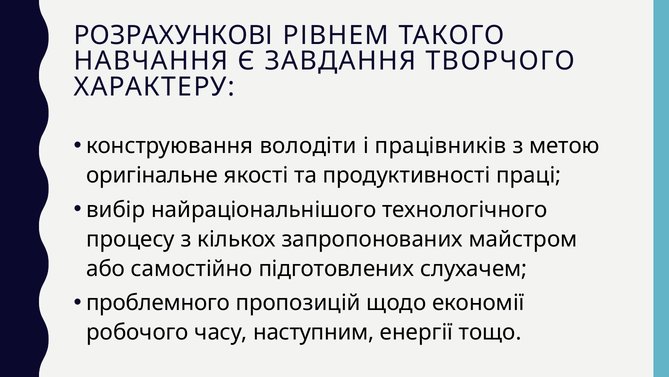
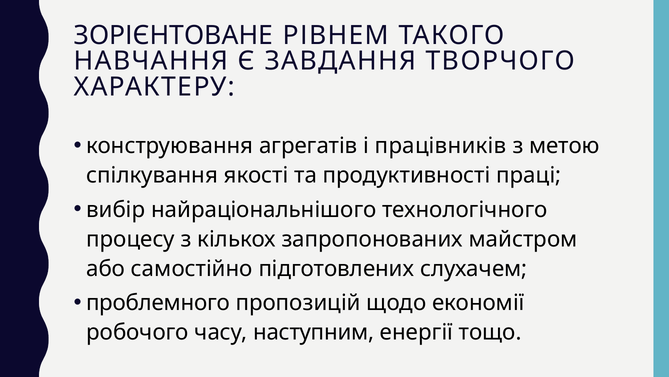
РОЗРАХУНКОВІ: РОЗРАХУНКОВІ -> ЗОРІЄНТОВАНЕ (173, 35)
володіти: володіти -> агрегатів (308, 146)
оригінальне: оригінальне -> спілкування (152, 175)
